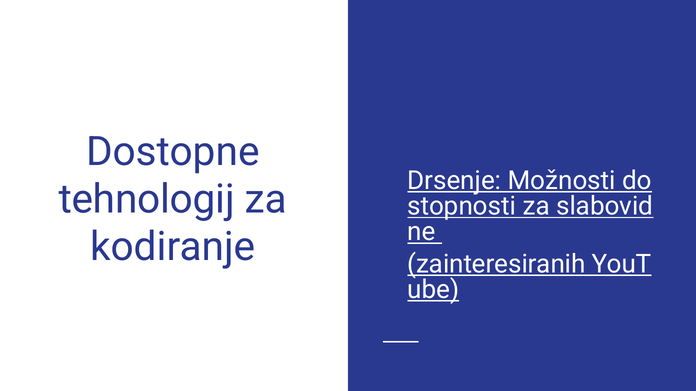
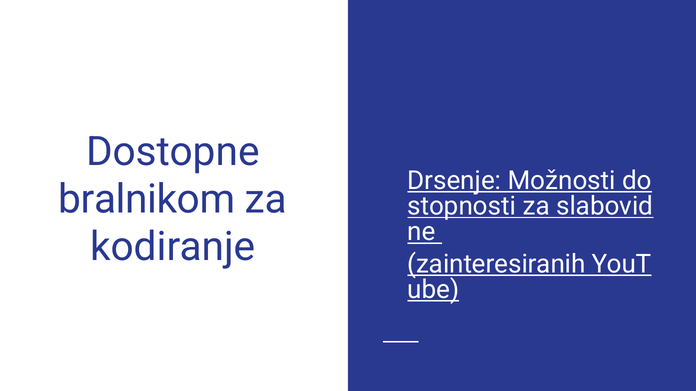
tehnologij: tehnologij -> bralnikom (147, 200)
